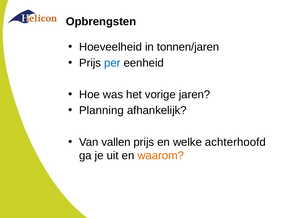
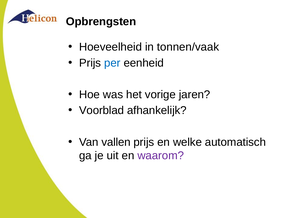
tonnen/jaren: tonnen/jaren -> tonnen/vaak (188, 47)
Planning: Planning -> Voorblad (102, 111)
achterhoofd: achterhoofd -> automatisch (235, 142)
waarom colour: orange -> purple (161, 156)
